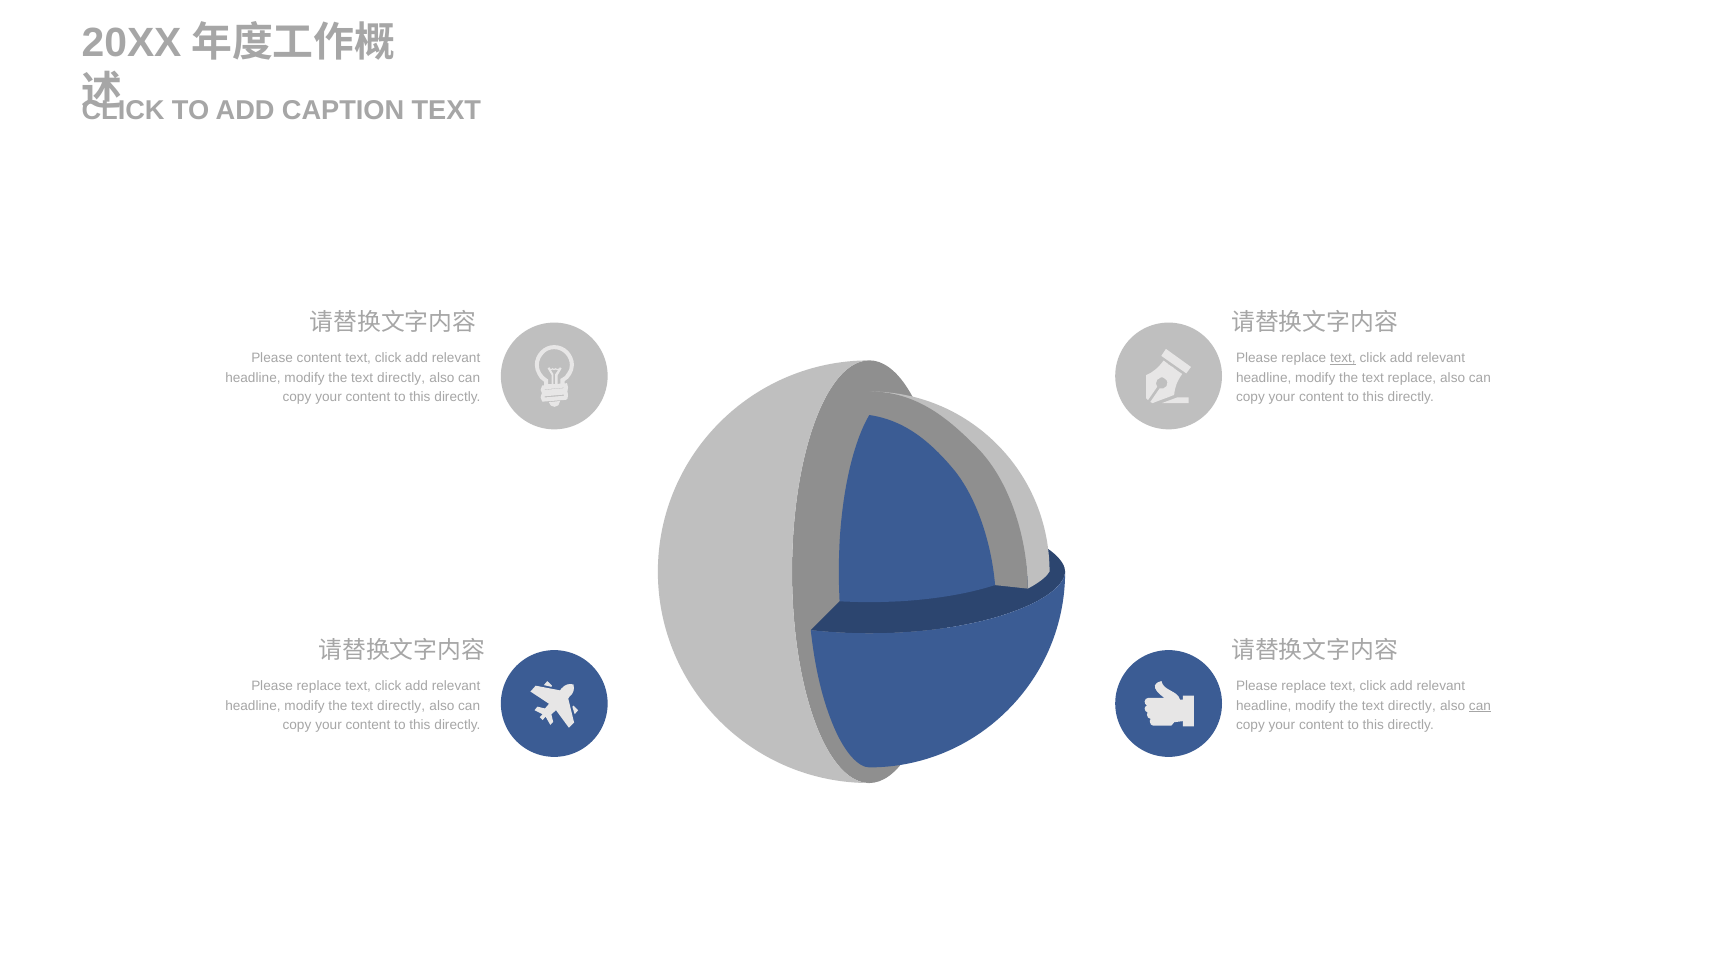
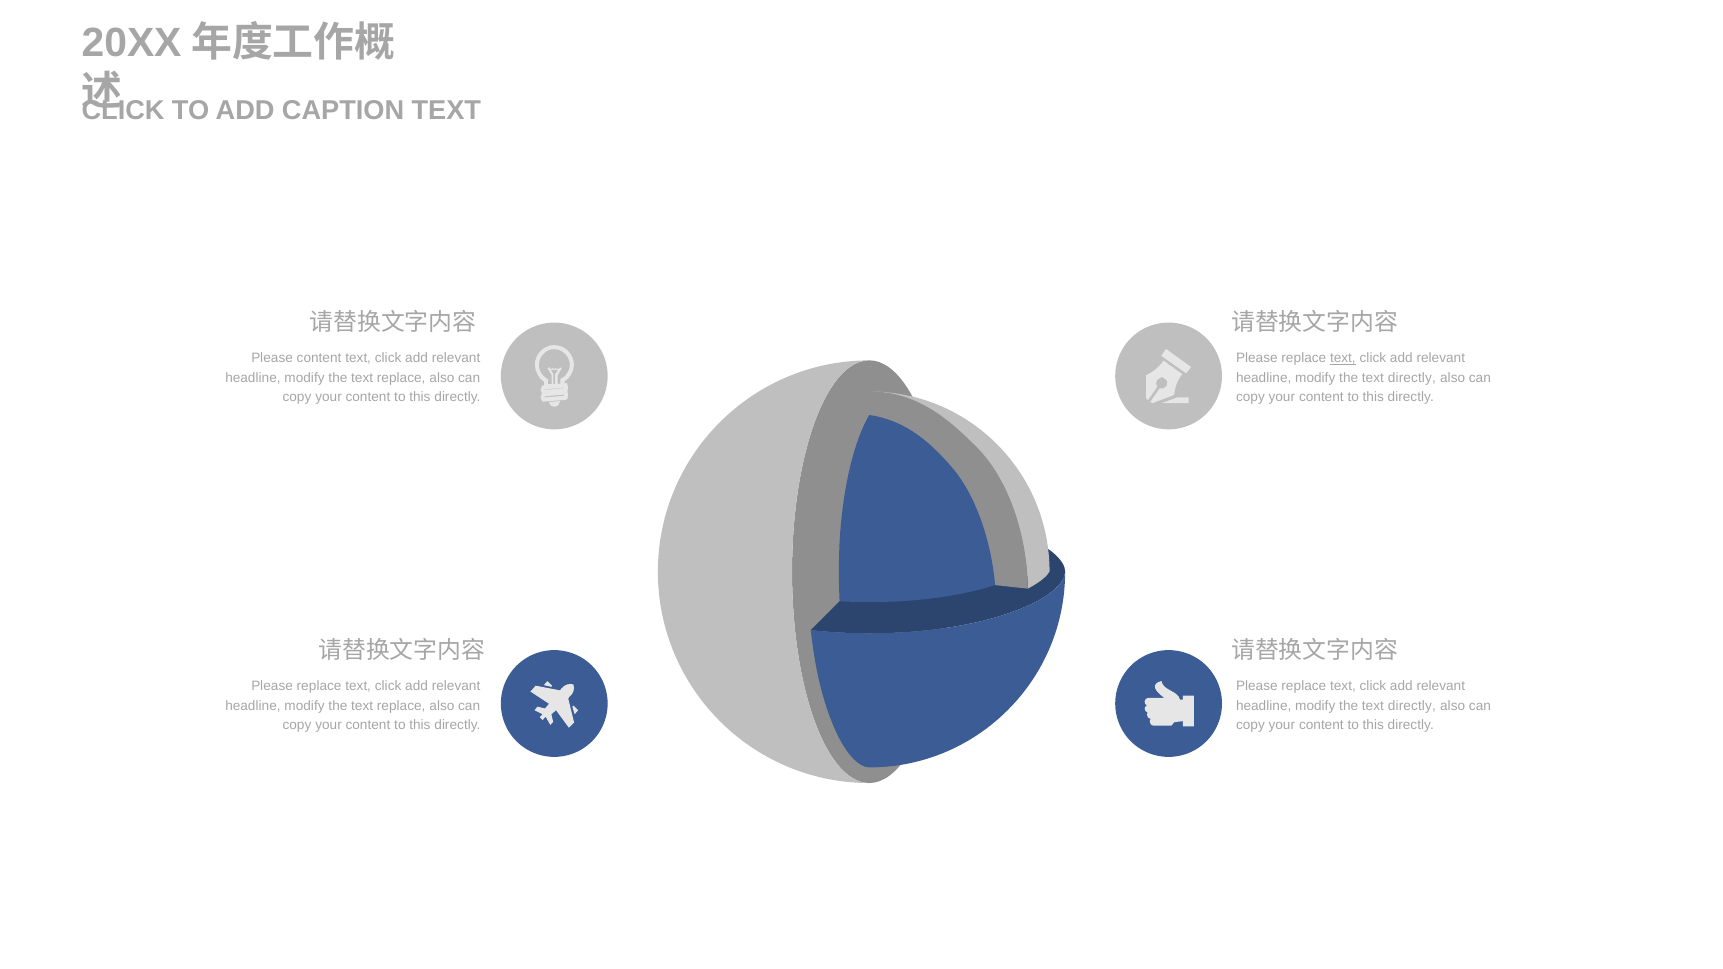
directly: directly -> replace (401, 378)
replace: replace -> directly (1412, 378)
directly: directly -> replace (401, 706)
can underline: present -> none (1480, 706)
